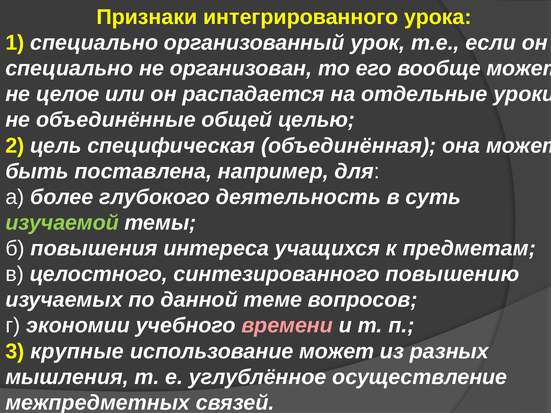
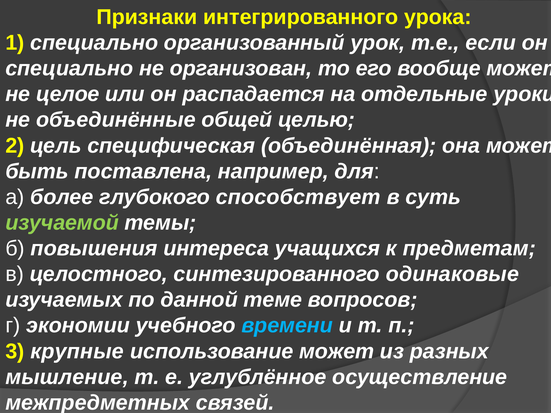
деятельность: деятельность -> способствует (298, 197)
повышению: повышению -> одинаковые (452, 274)
времени colour: pink -> light blue (287, 326)
мышления: мышления -> мышление (67, 377)
